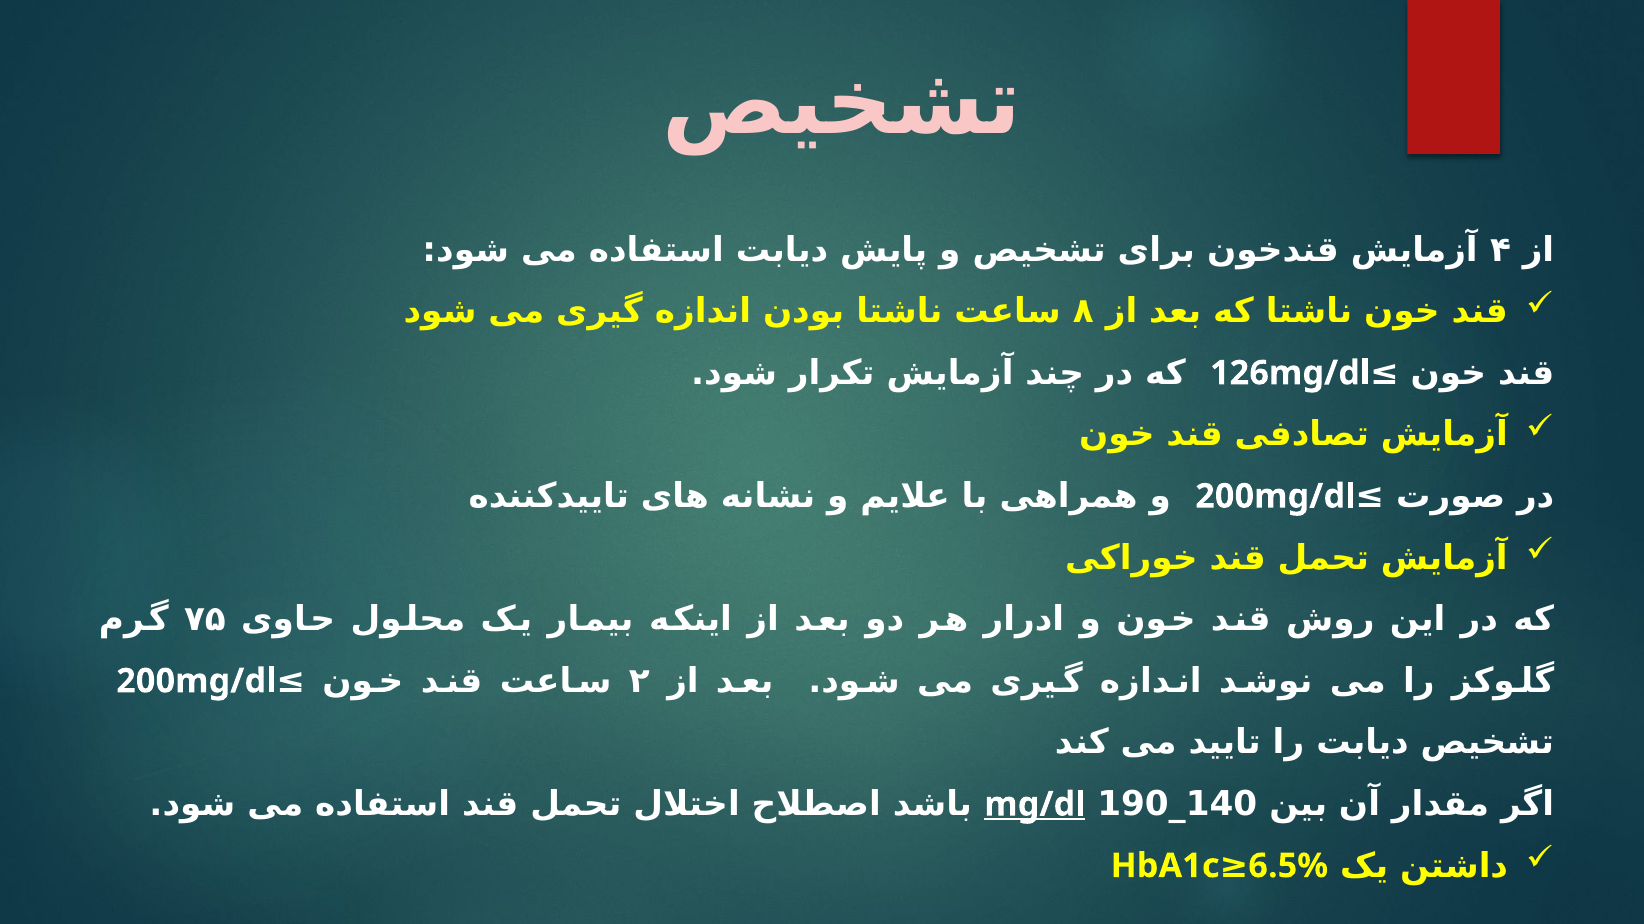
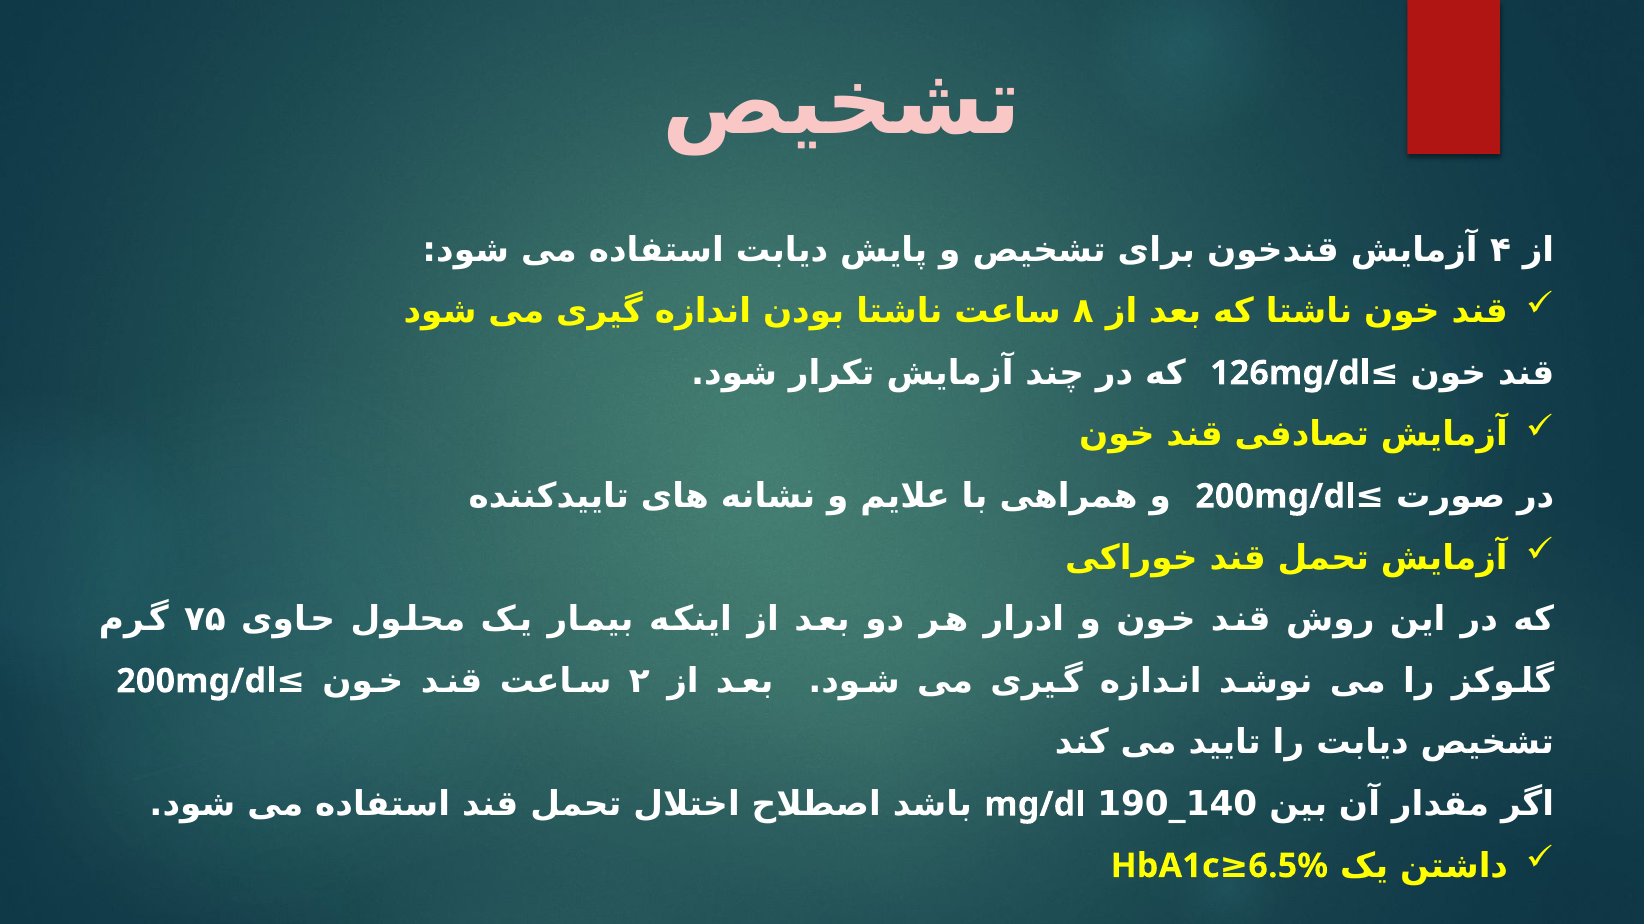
mg/dl underline: present -> none (1035, 805)
